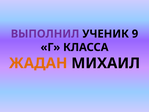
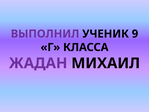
ЖАДАН colour: orange -> purple (38, 63)
